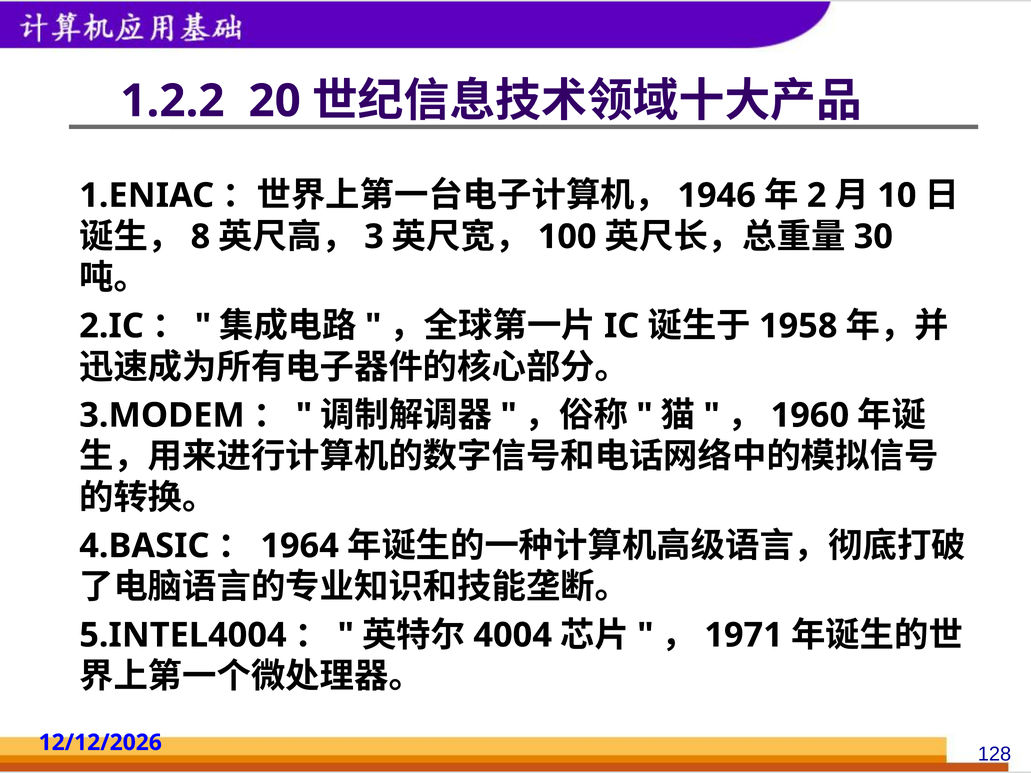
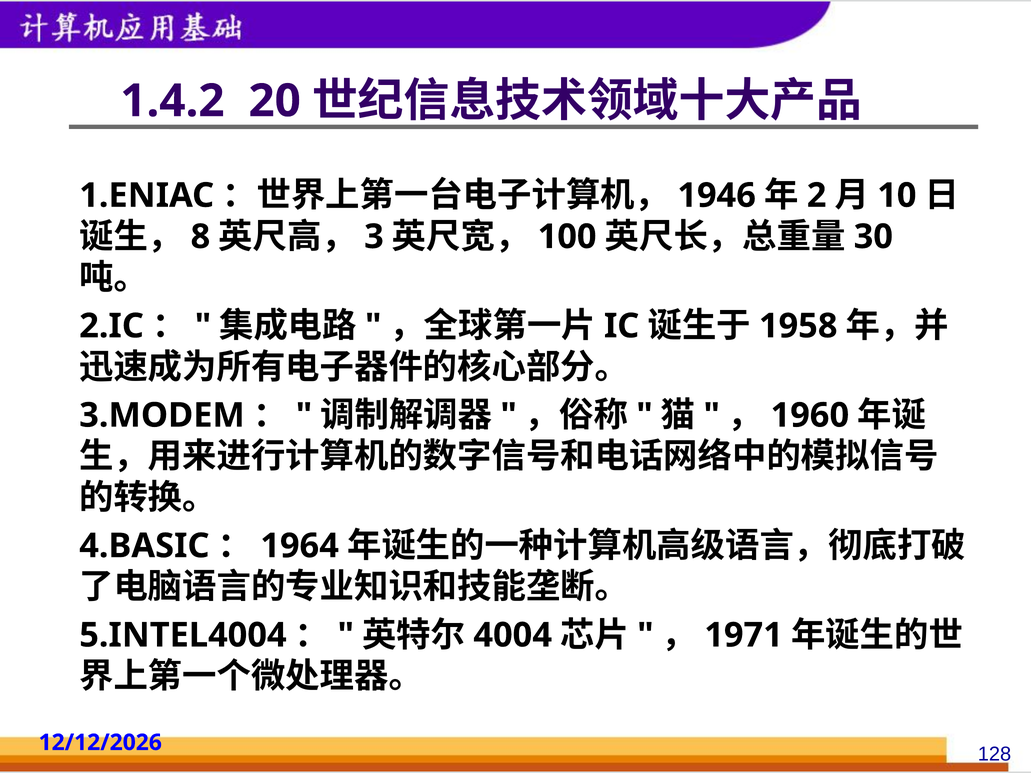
1.2.2: 1.2.2 -> 1.4.2 (172, 101)
